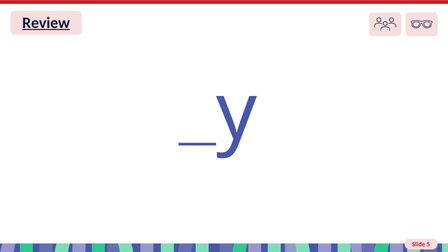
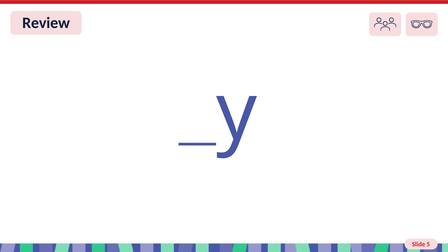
Review underline: present -> none (46, 23)
